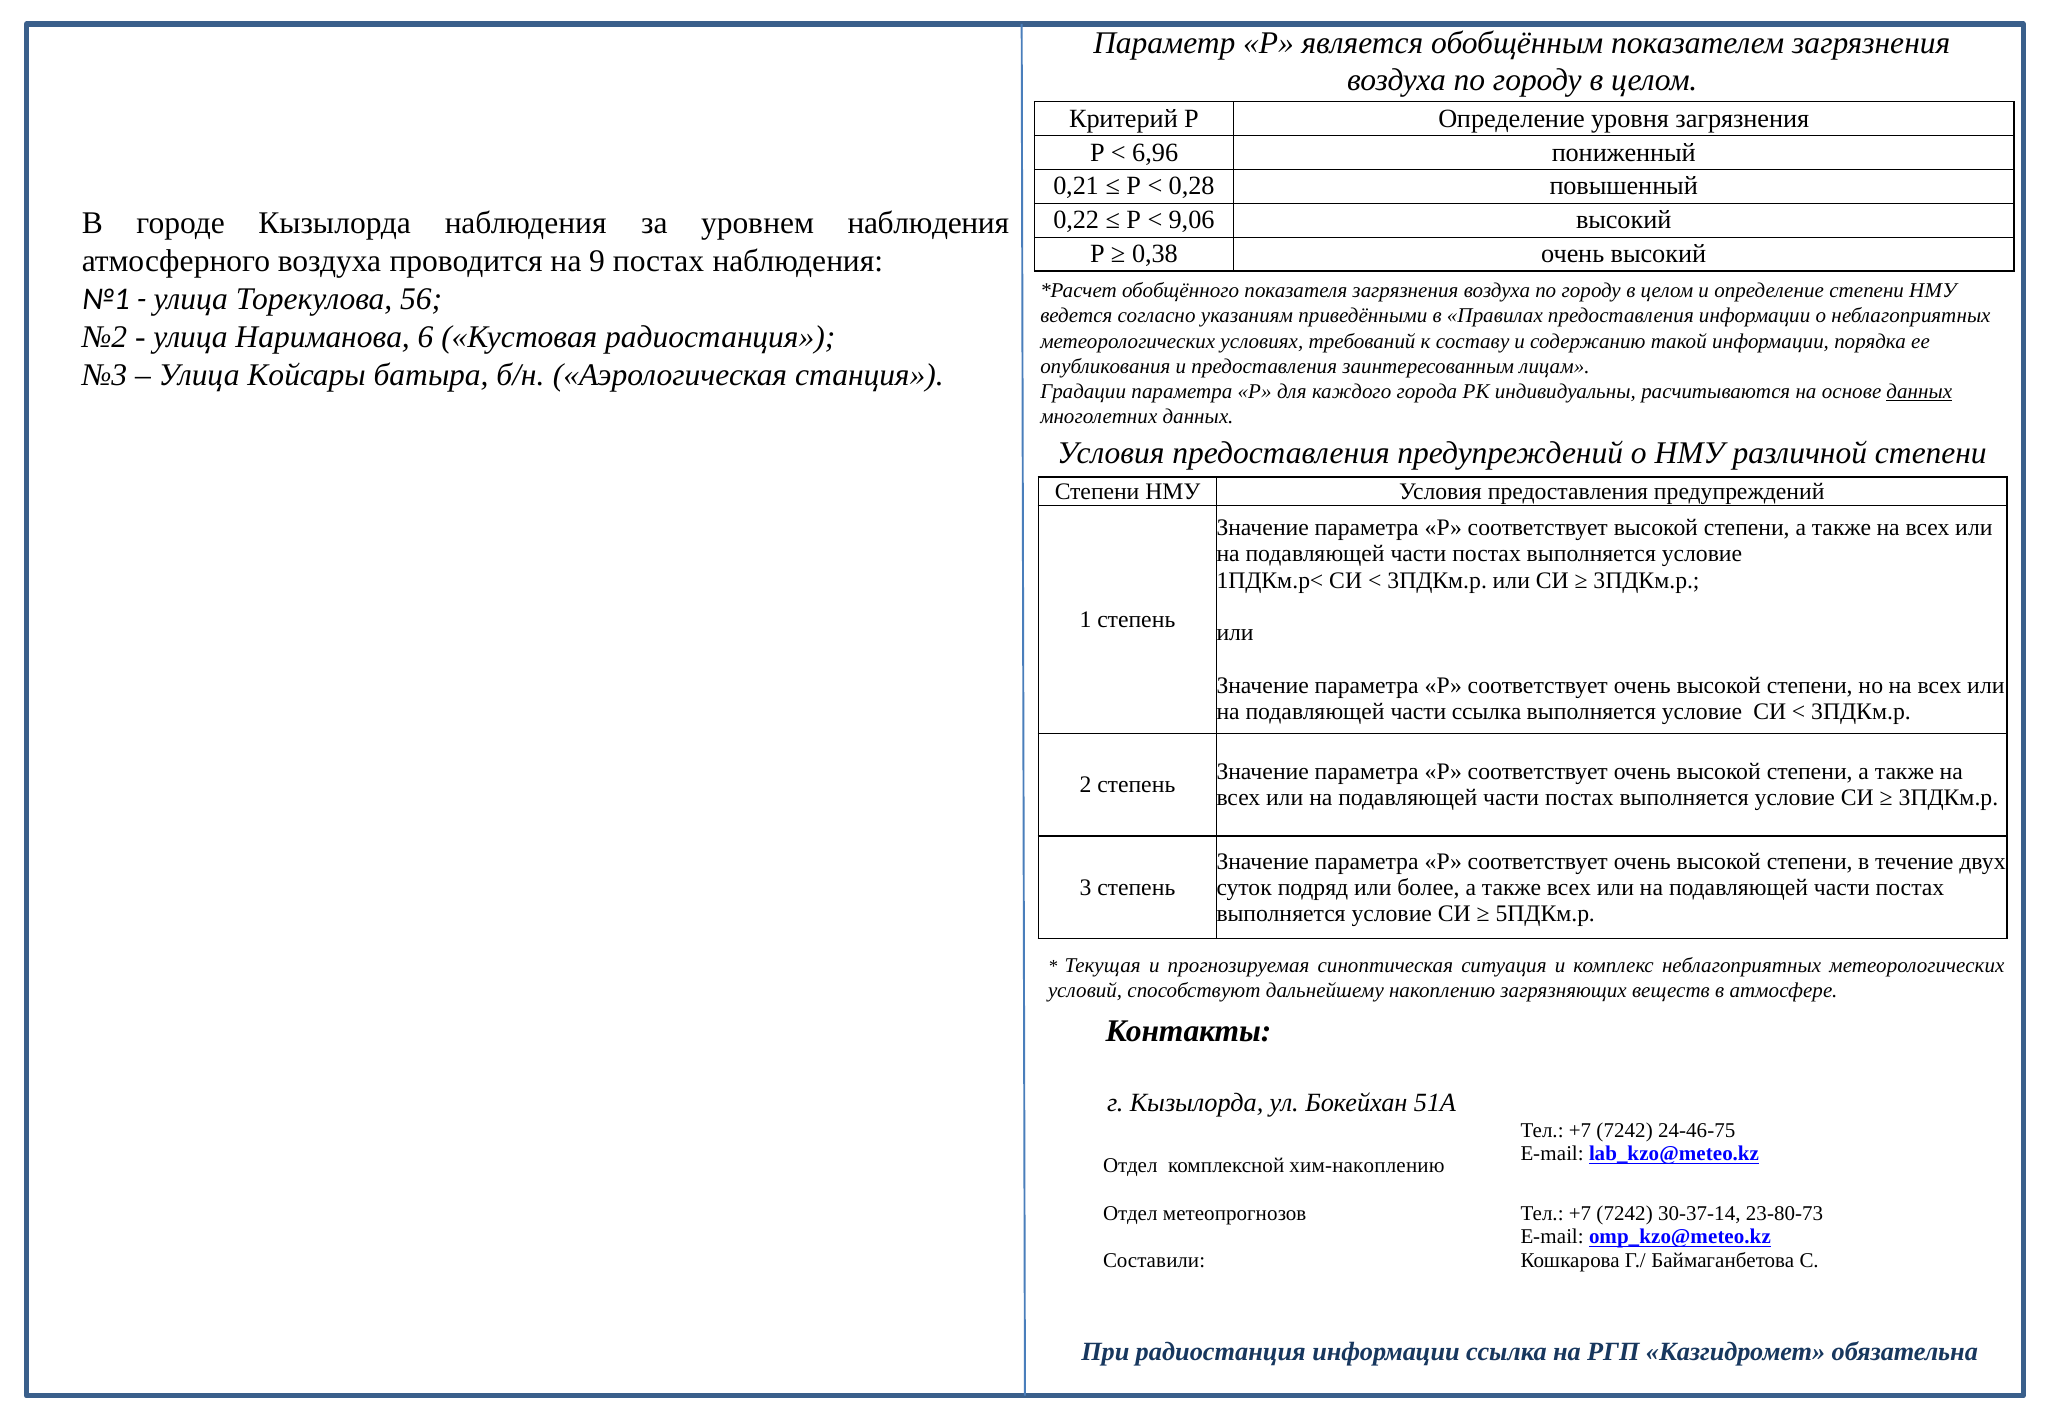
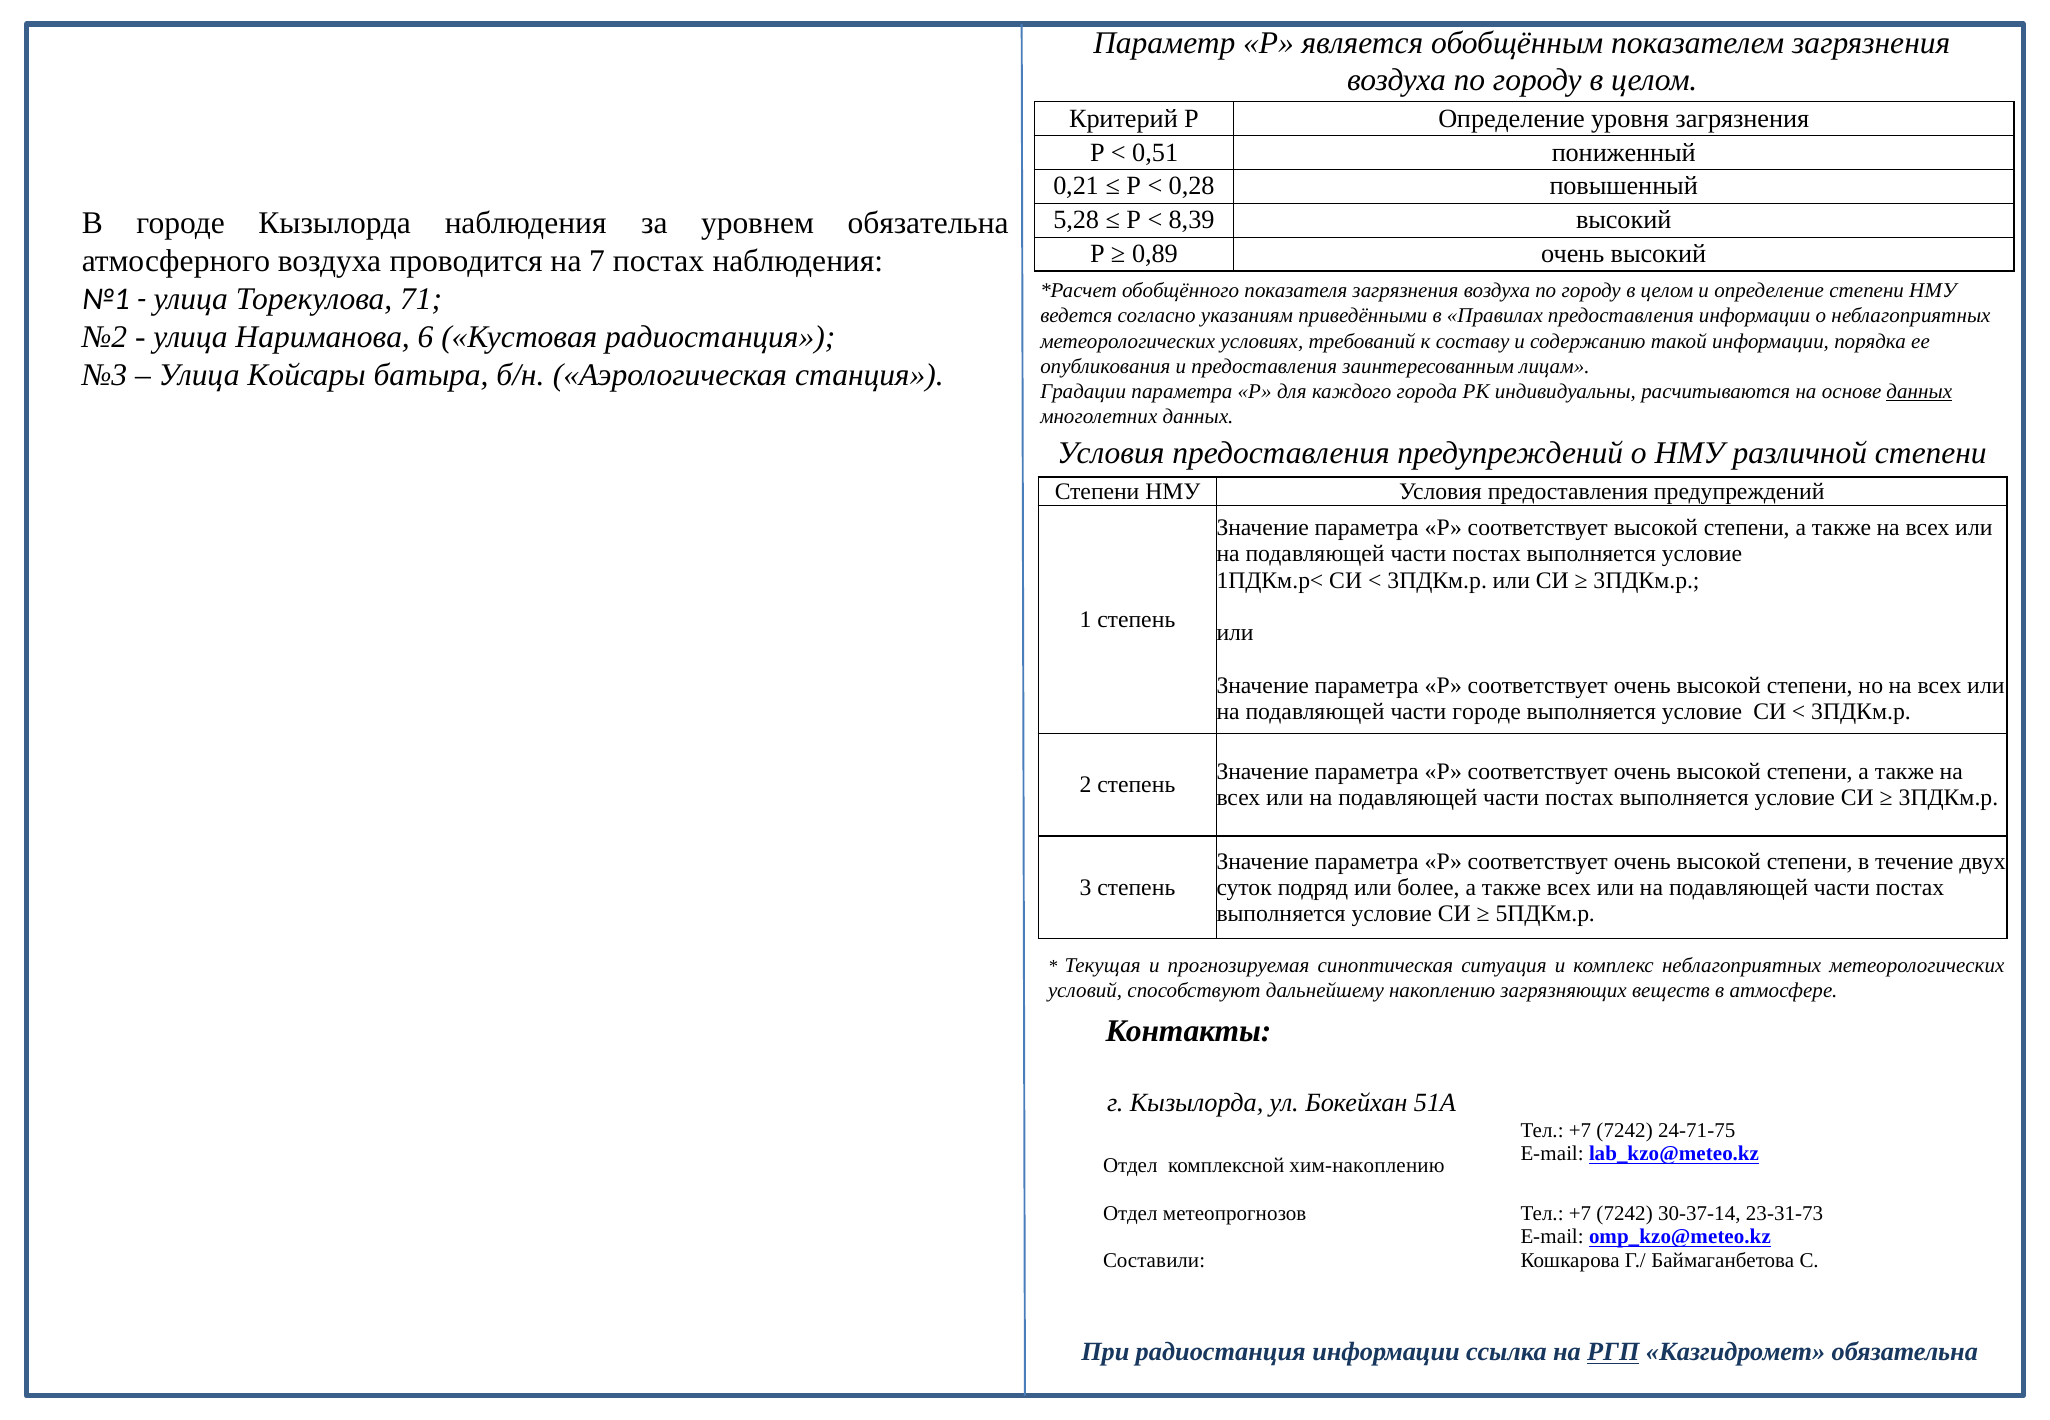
6,96: 6,96 -> 0,51 (1155, 152)
0,22: 0,22 -> 5,28 (1076, 220)
9,06: 9,06 -> 8,39 (1192, 220)
уровнем наблюдения: наблюдения -> обязательна (928, 223)
0,38: 0,38 -> 0,89 (1155, 254)
9: 9 -> 7 (597, 261)
56: 56 -> 71 (421, 299)
части ссылка: ссылка -> городе (1487, 711)
24-46-75: 24-46-75 -> 24-71-75 (1697, 1130)
23-80-73: 23-80-73 -> 23-31-73 (1785, 1213)
РГП underline: none -> present (1613, 1351)
